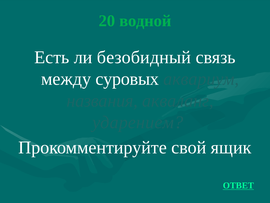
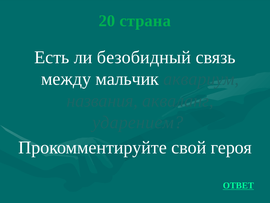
водной: водной -> страна (145, 21)
суровых: суровых -> мальчик (127, 79)
ящик: ящик -> героя (231, 147)
